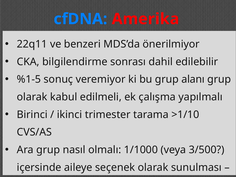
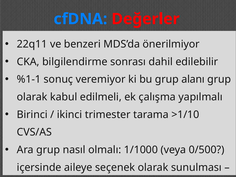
cfDNA Amerika: Amerika -> Değerler (146, 19)
%1-5: %1-5 -> %1-1 (29, 79)
3/500: 3/500 -> 0/500 (207, 150)
